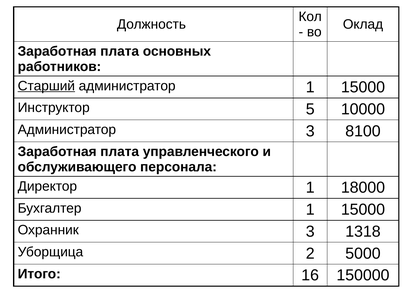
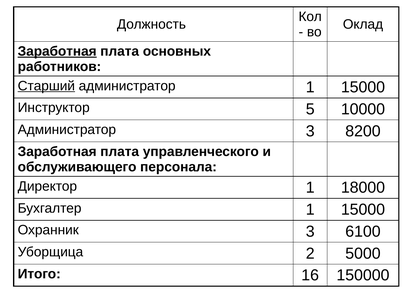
Заработная underline: none -> present (57, 51)
8100: 8100 -> 8200 (363, 131)
1318: 1318 -> 6100 (363, 231)
